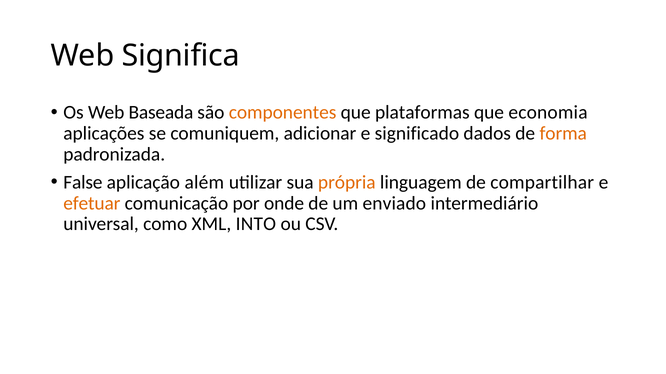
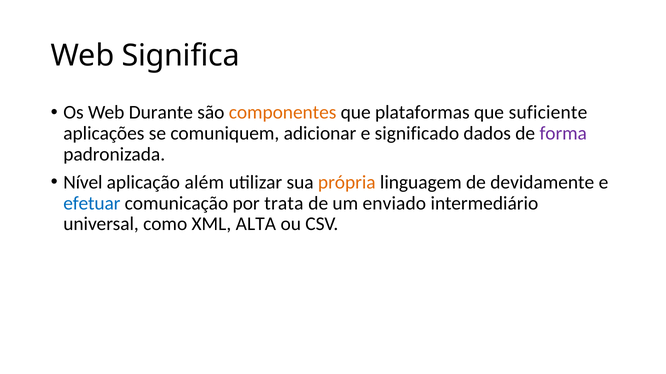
Baseada: Baseada -> Durante (161, 113)
economia: economia -> suficiente (548, 113)
forma colour: orange -> purple (563, 134)
False: False -> Nível (83, 182)
compartilhar: compartilhar -> devidamente (542, 182)
efetuar colour: orange -> blue (92, 203)
onde: onde -> trata (284, 203)
INTO: INTO -> ALTA (256, 224)
